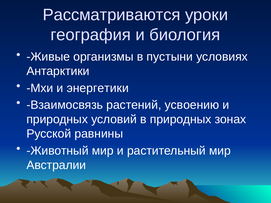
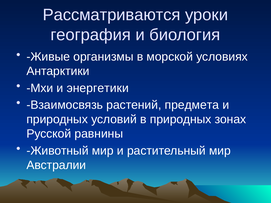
пустыни: пустыни -> морской (170, 57)
усвоению: усвоению -> предмета (192, 105)
